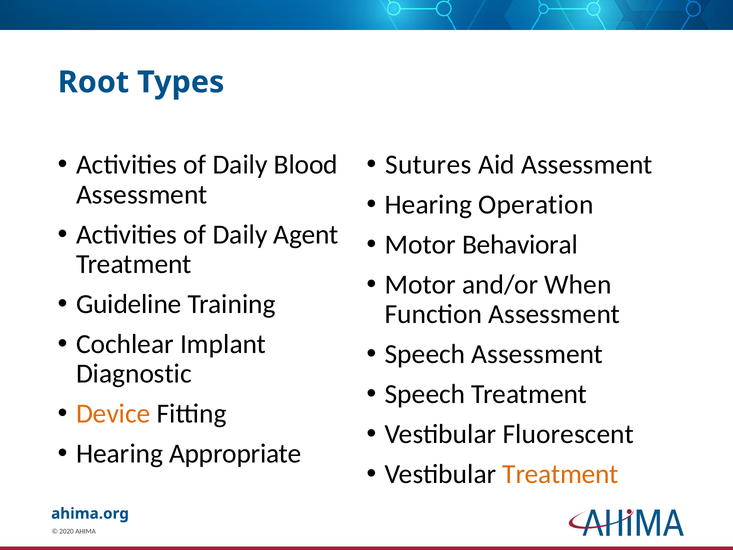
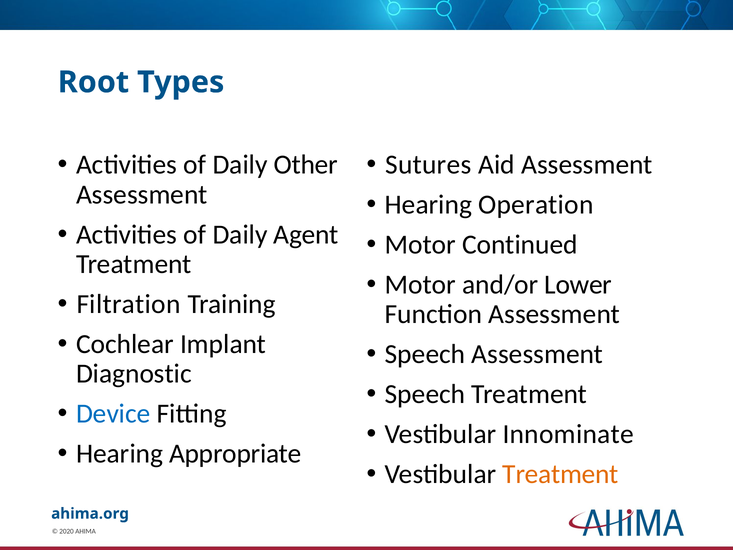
Blood: Blood -> Other (306, 165)
Behavioral: Behavioral -> Continued (520, 245)
When: When -> Lower (578, 284)
Guideline: Guideline -> Filtration (129, 304)
Device colour: orange -> blue (113, 414)
Fluorescent: Fluorescent -> Innominate (568, 434)
